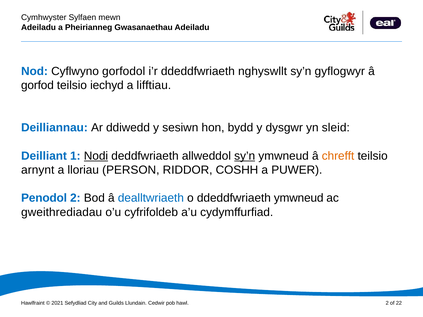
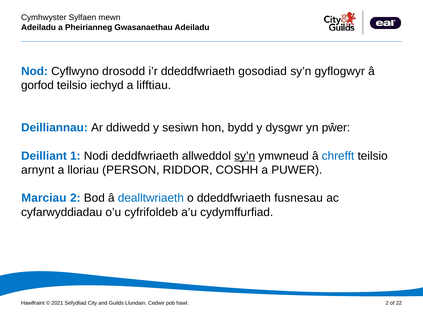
gorfodol: gorfodol -> drosodd (124, 71)
nghyswllt: nghyswllt -> gosodiad (263, 71)
sleid: sleid -> pŵer (336, 128)
Nodi underline: present -> none (96, 156)
chrefft colour: orange -> blue (338, 156)
Penodol: Penodol -> Marciau (44, 198)
ddeddfwriaeth ymwneud: ymwneud -> fusnesau (299, 198)
gweithrediadau: gweithrediadau -> cyfarwyddiadau (62, 212)
